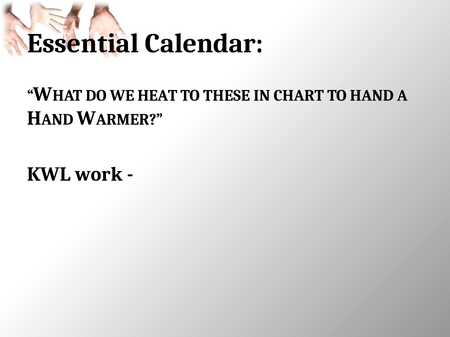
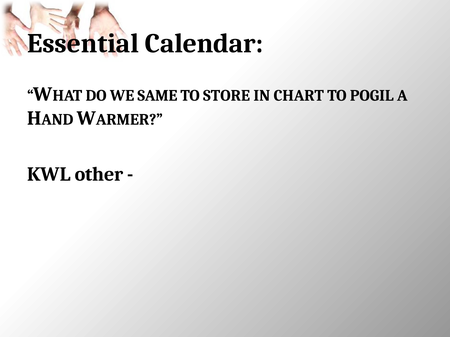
HEAT: HEAT -> SAME (157, 96)
THESE: THESE -> STORE (227, 96)
HAND: HAND -> POGIL (372, 96)
work: work -> other (99, 174)
